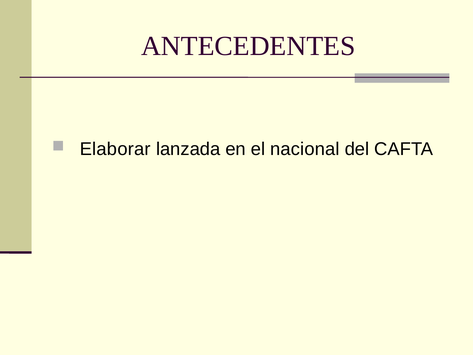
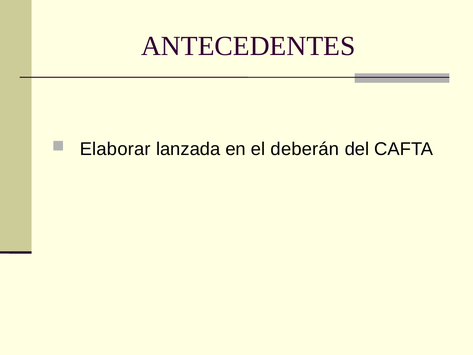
nacional: nacional -> deberán (305, 149)
